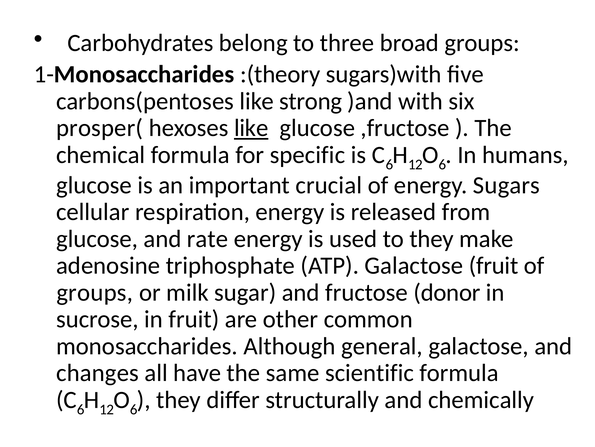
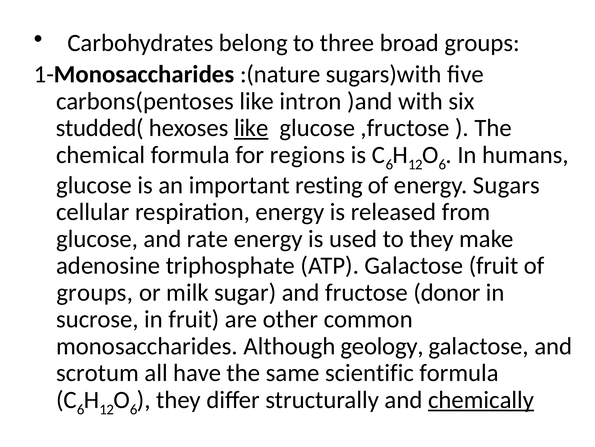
:(theory: :(theory -> :(nature (280, 74)
strong: strong -> intron (310, 101)
prosper(: prosper( -> studded( (100, 128)
specific: specific -> regions (307, 155)
crucial: crucial -> resting (329, 185)
general: general -> geology (382, 346)
changes: changes -> scrotum (98, 372)
chemically underline: none -> present (481, 399)
